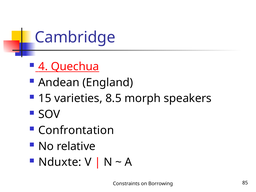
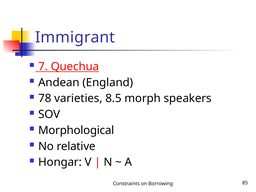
Cambridge: Cambridge -> Immigrant (75, 37)
4: 4 -> 7 (43, 67)
15: 15 -> 78 (45, 98)
Confrontation: Confrontation -> Morphological (76, 130)
Nduxte: Nduxte -> Hongar (60, 162)
